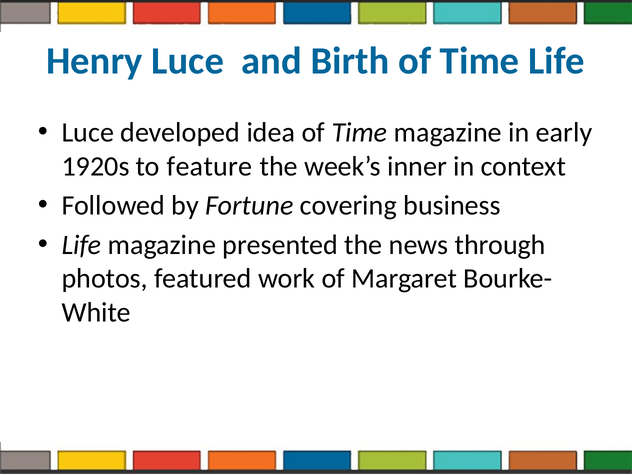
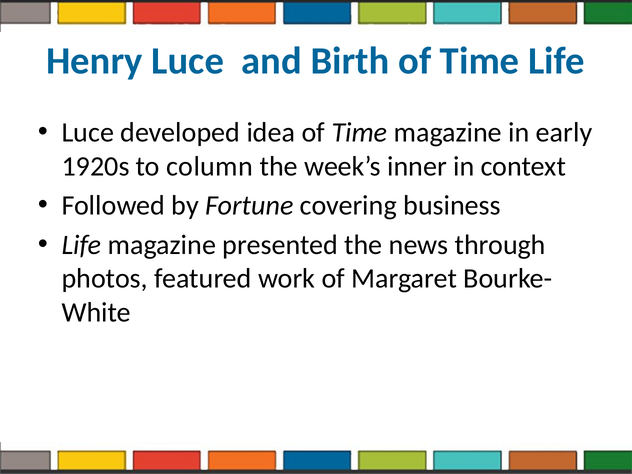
feature: feature -> column (210, 166)
